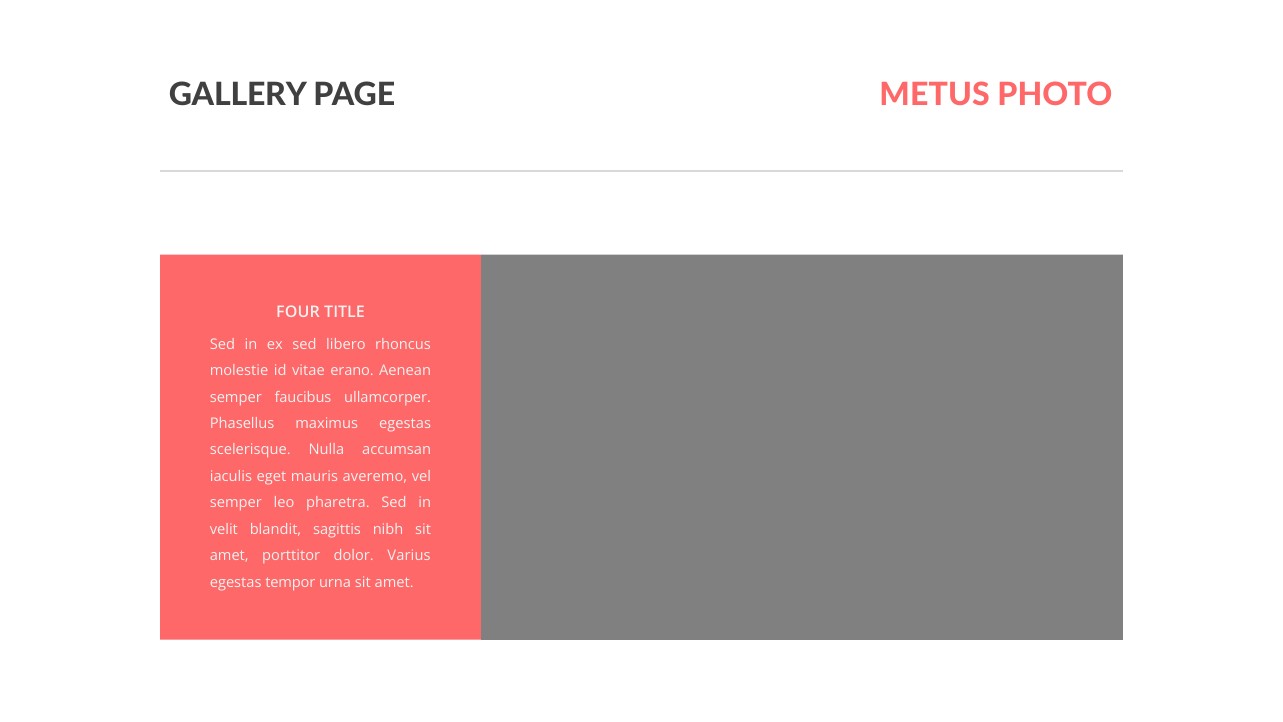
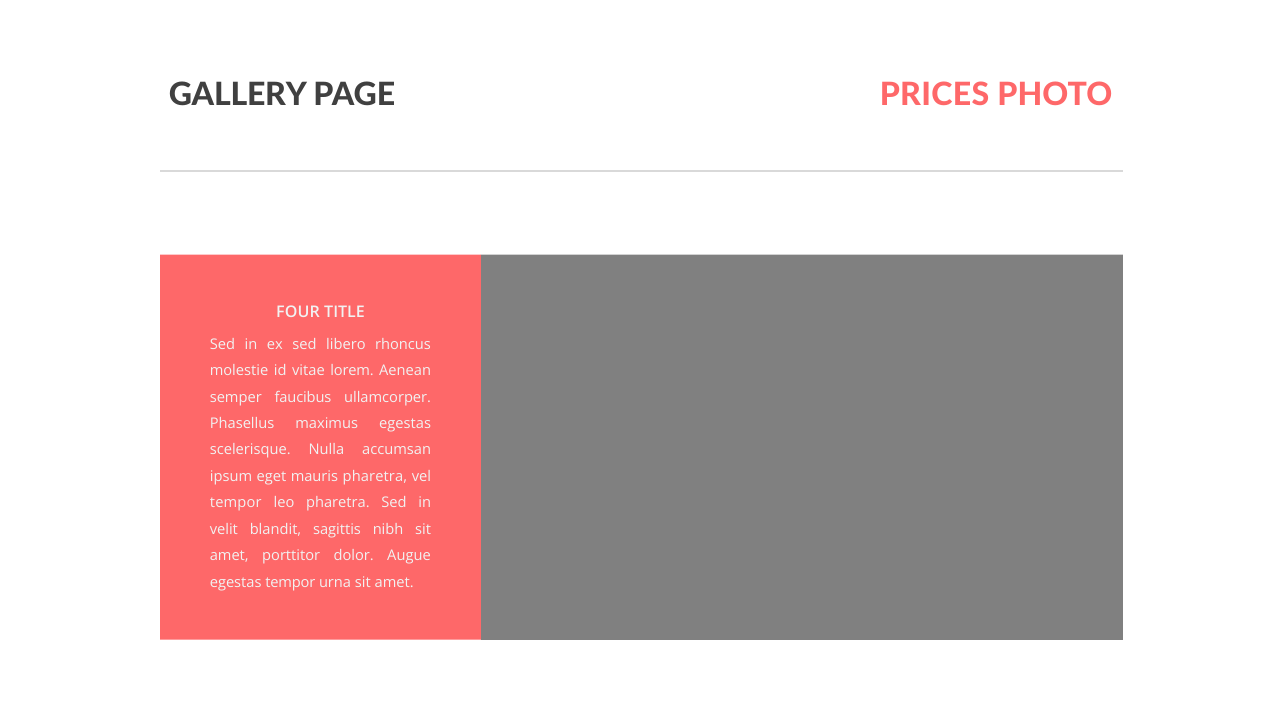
METUS: METUS -> PRICES (934, 95)
erano: erano -> lorem (352, 371)
iaculis: iaculis -> ipsum (231, 476)
mauris averemo: averemo -> pharetra (375, 476)
semper: semper -> tempor (236, 503)
Varius: Varius -> Augue (409, 556)
